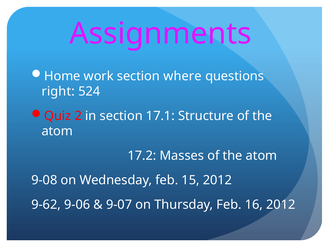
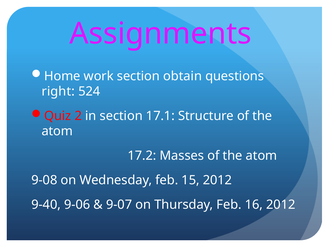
where: where -> obtain (183, 76)
9-62: 9-62 -> 9-40 (46, 205)
